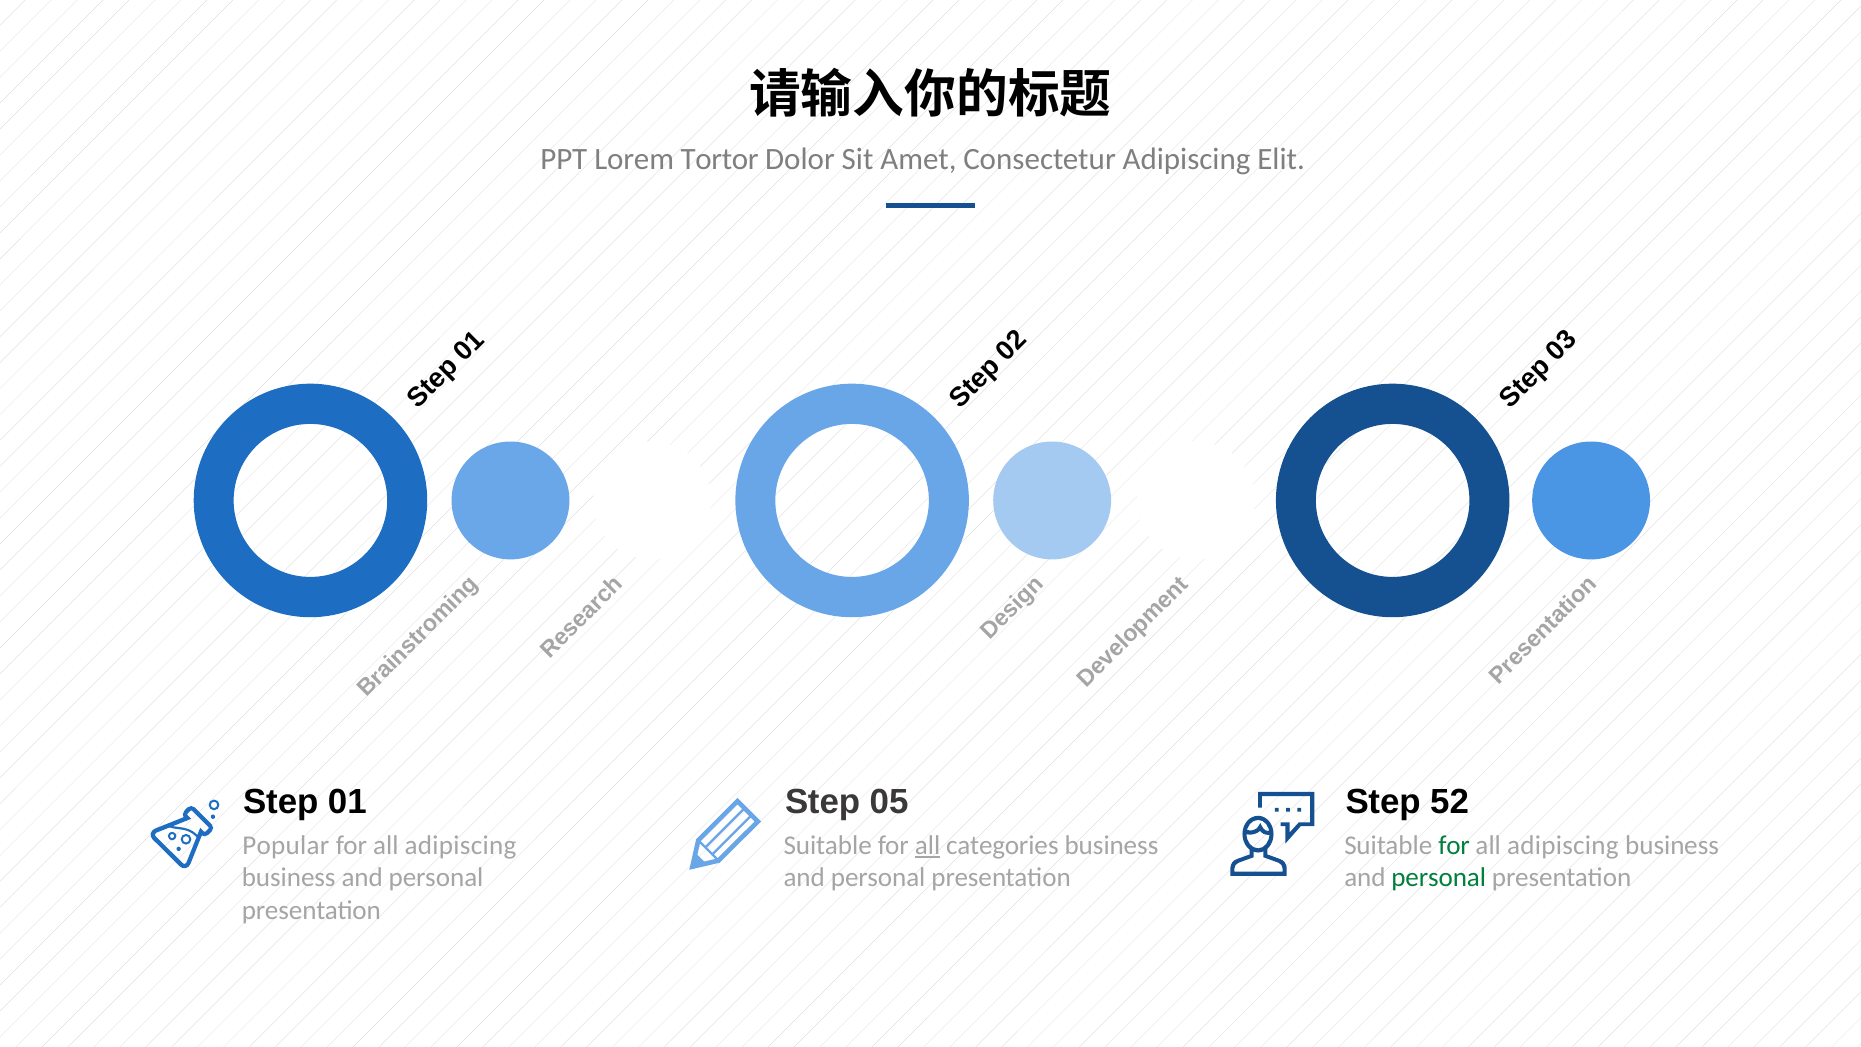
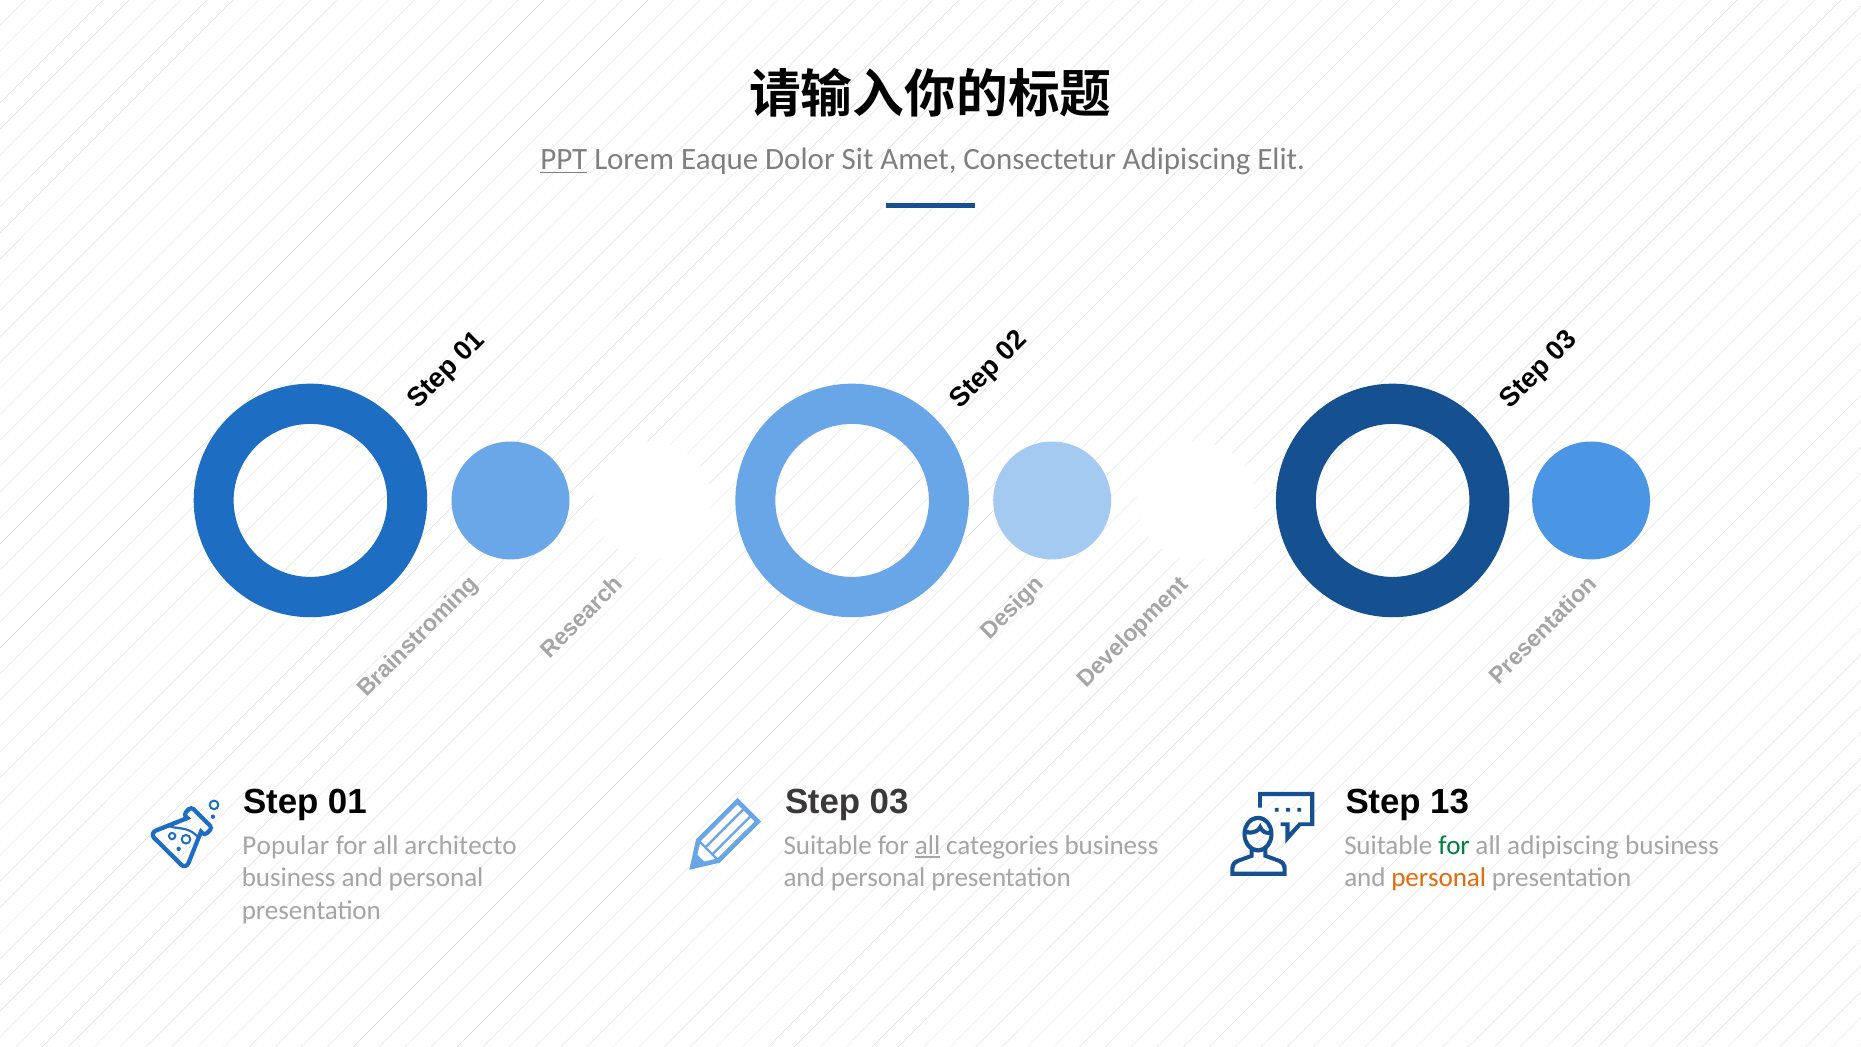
PPT underline: none -> present (564, 159)
Tortor: Tortor -> Eaque (720, 159)
05: 05 -> 03 (889, 802)
52: 52 -> 13 (1450, 802)
adipiscing: adipiscing -> architecto (461, 845)
personal colour: green -> orange (1439, 878)
